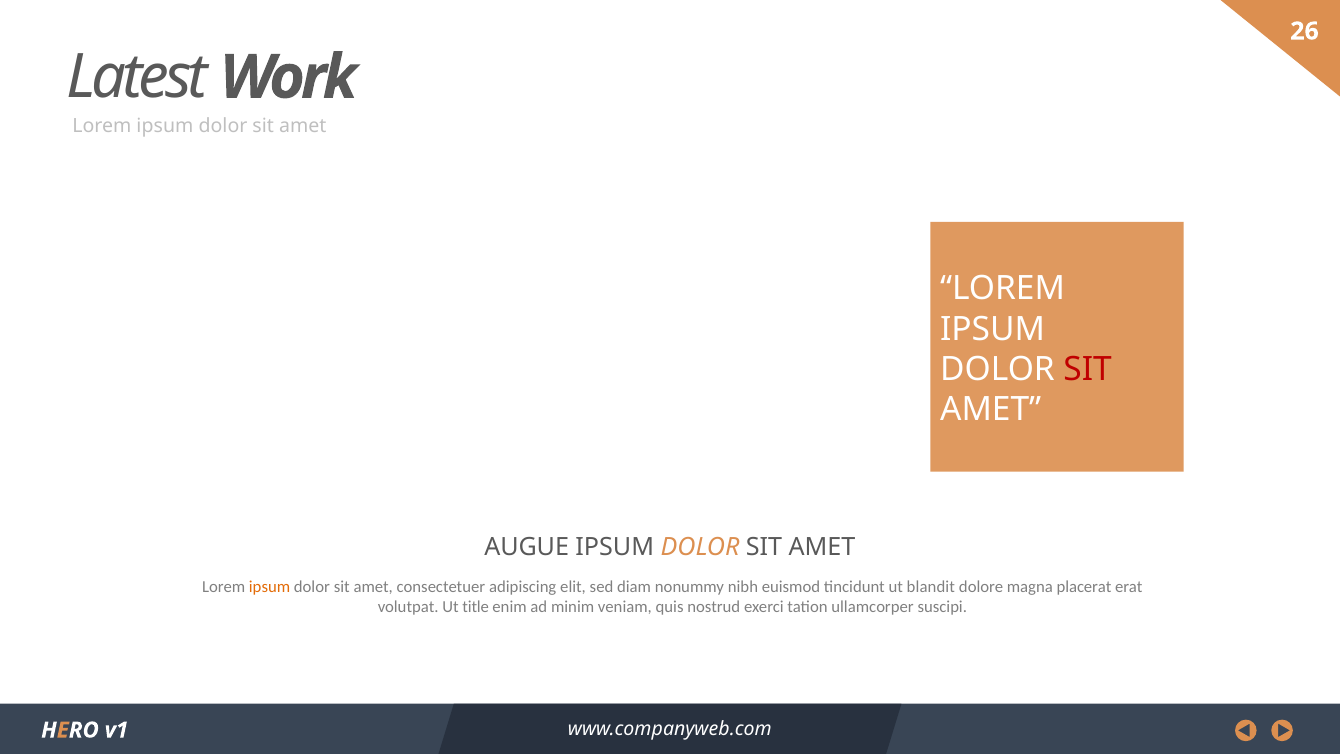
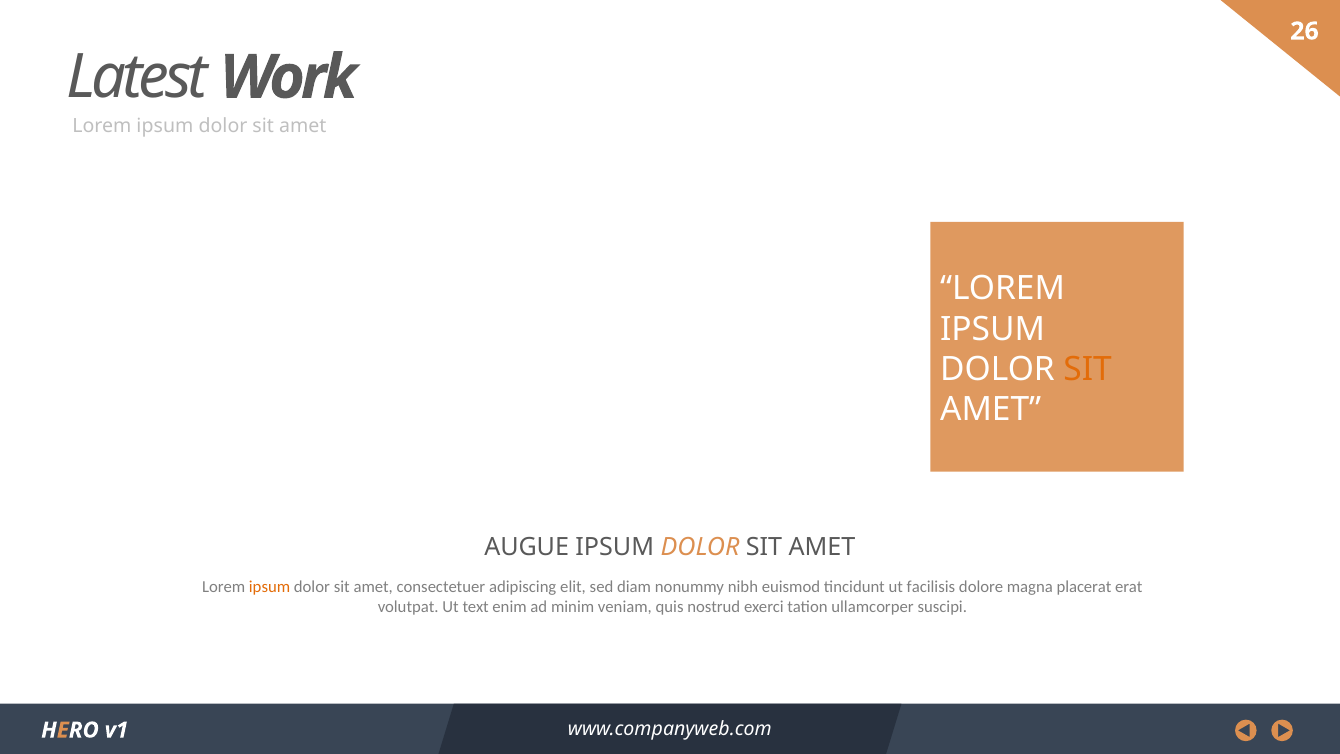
SIT colour: red -> orange (1088, 369)
blandit: blandit -> facilisis (931, 587)
title: title -> text (476, 607)
